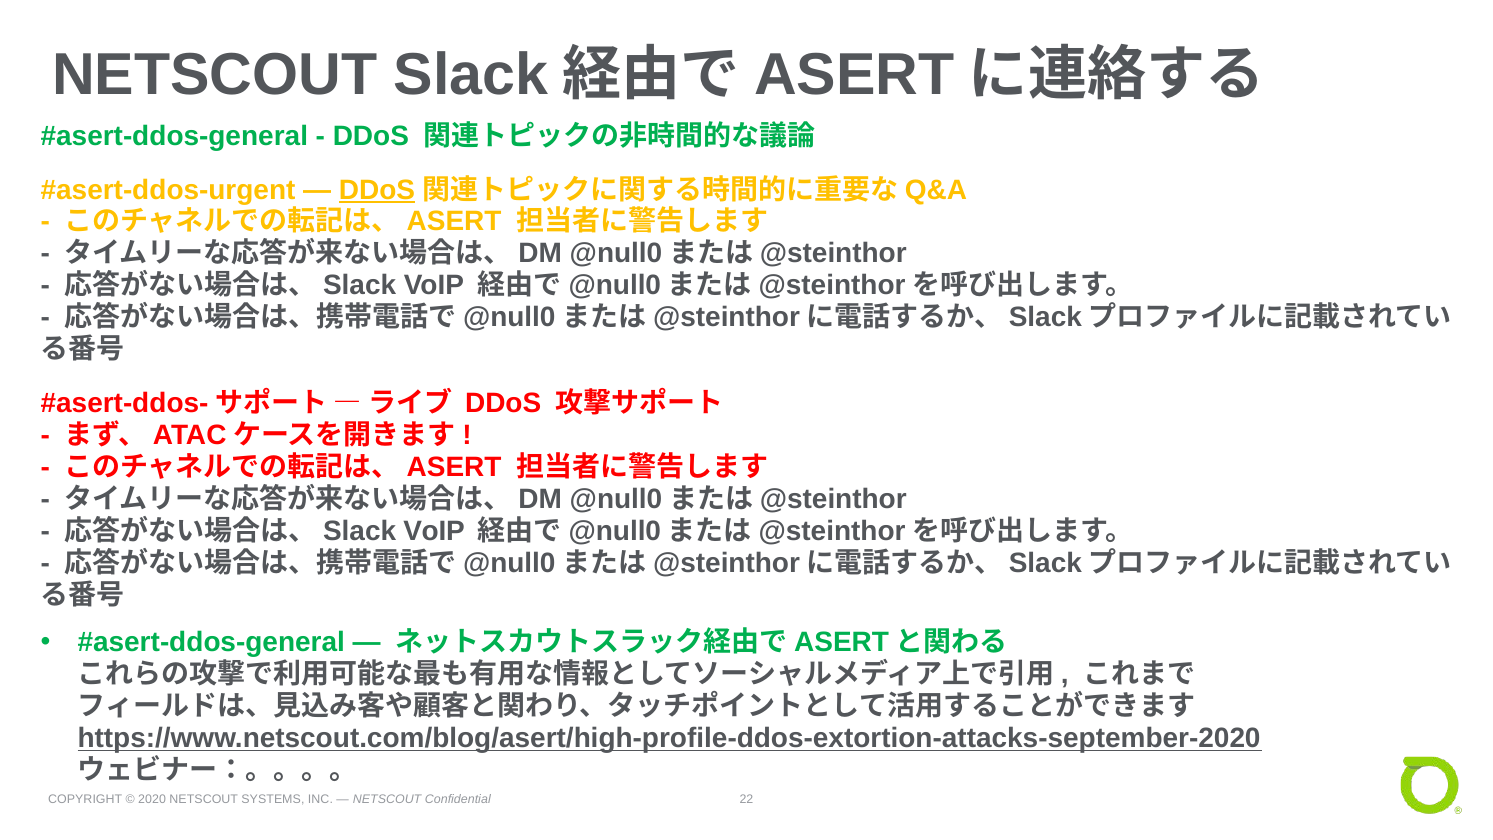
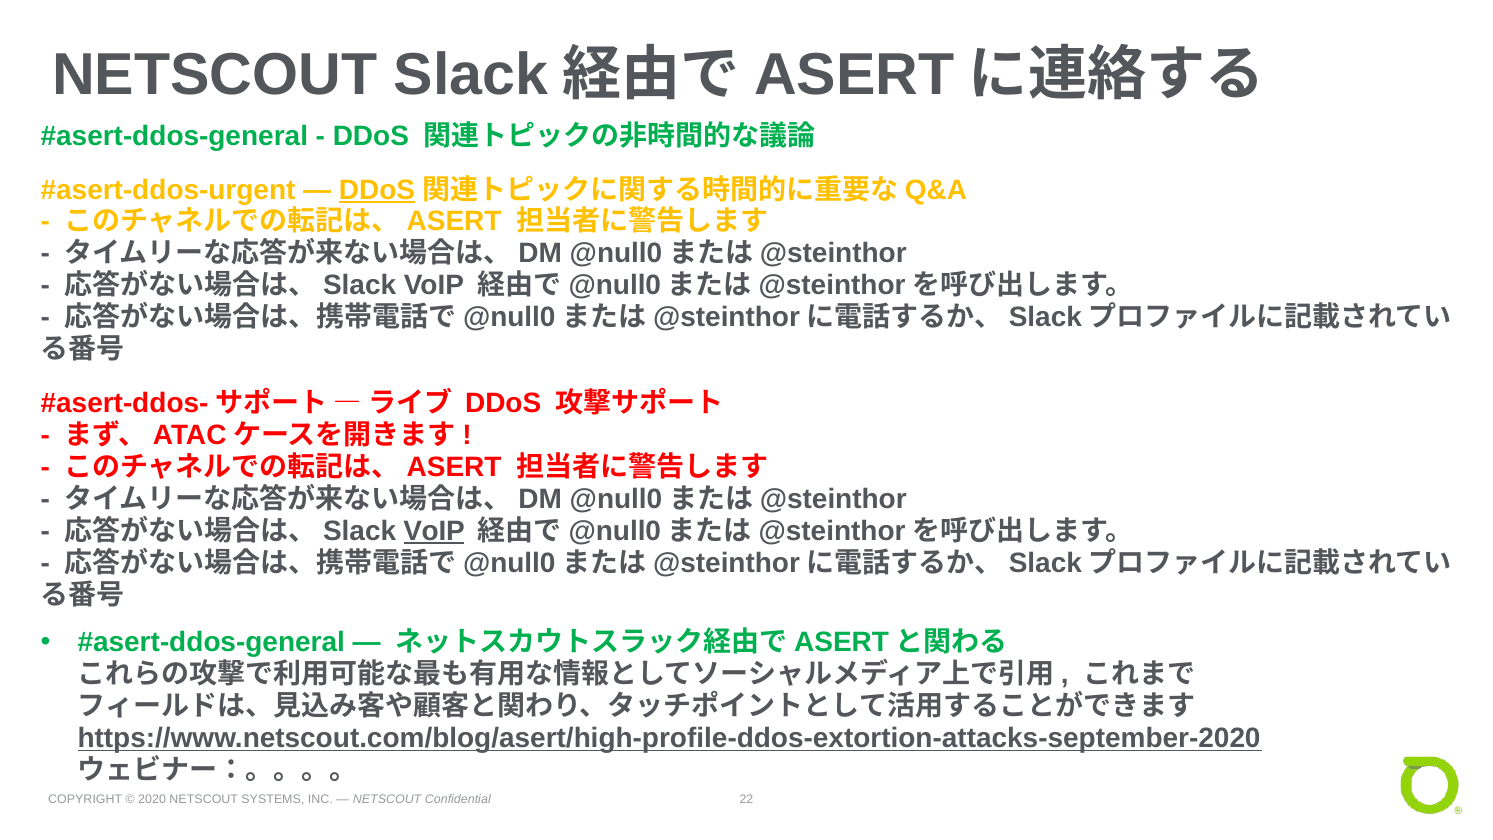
VoIP underline: none -> present (434, 531)
